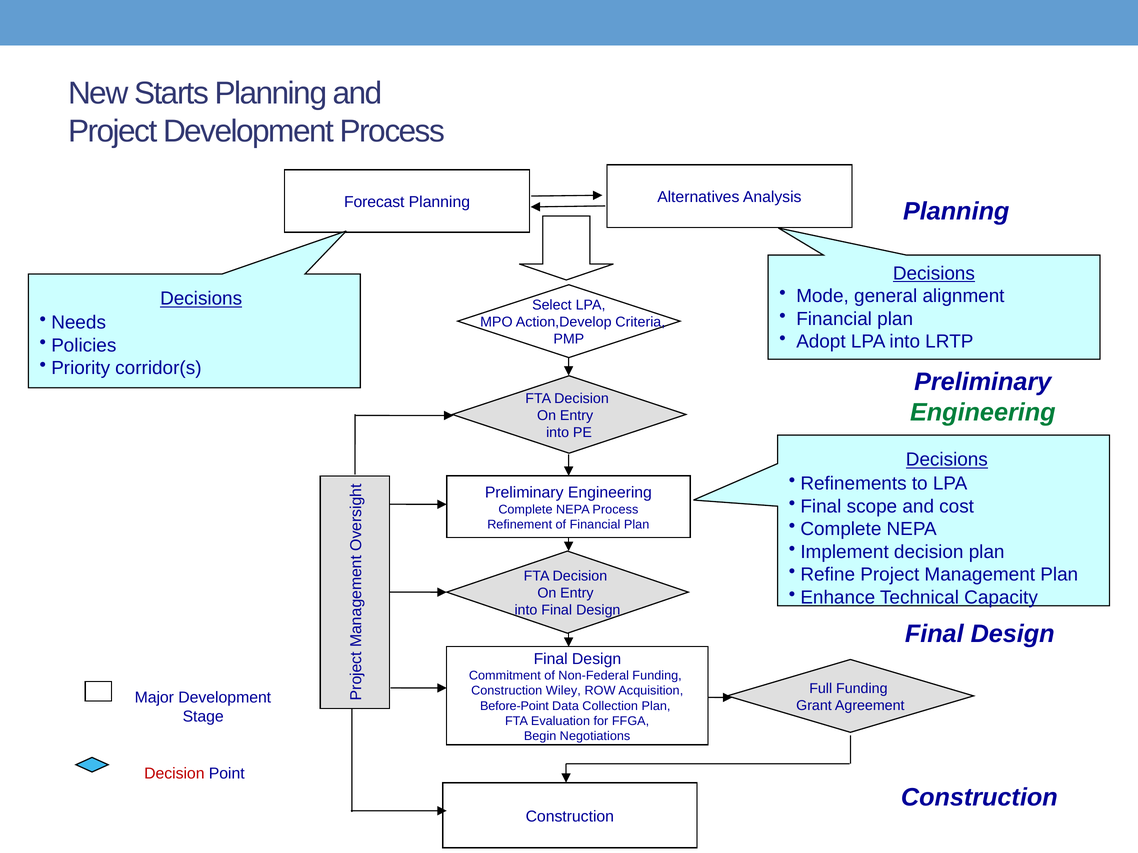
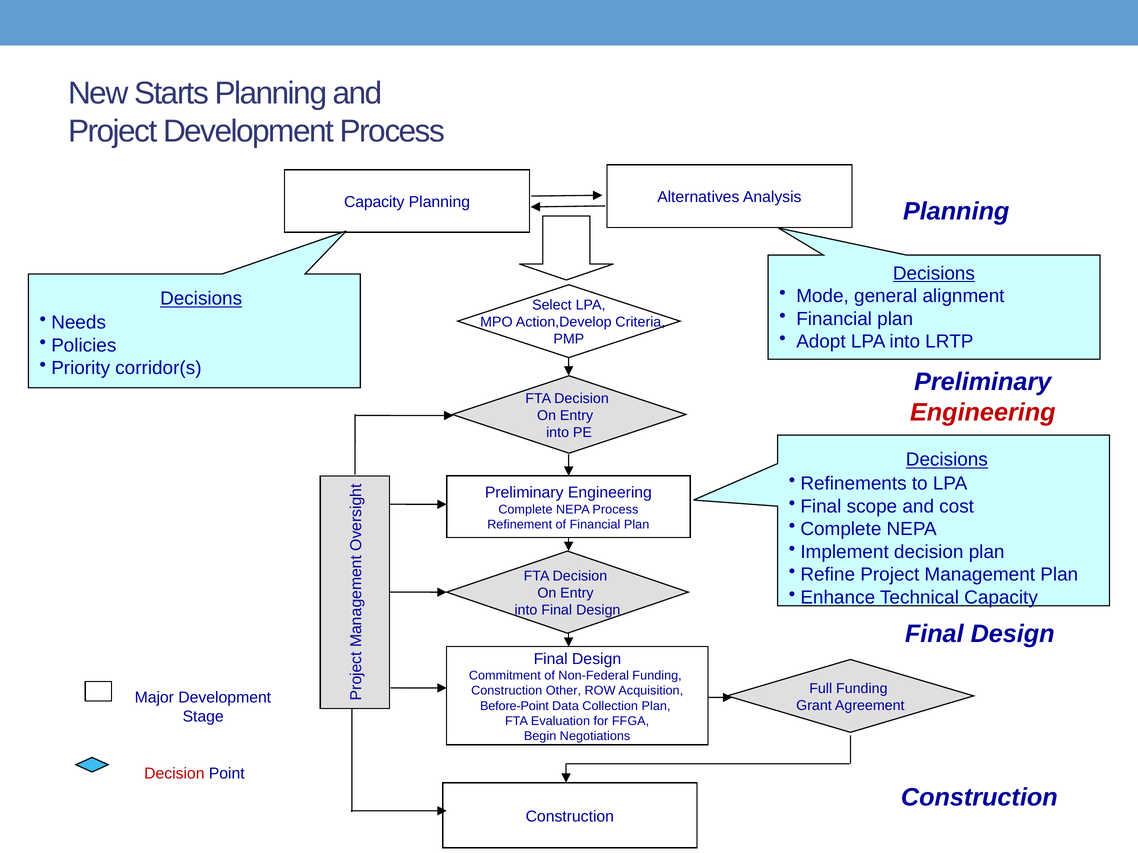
Forecast: Forecast -> Capacity (374, 202)
Engineering colour: green -> red (983, 413)
Wiley: Wiley -> Other (563, 691)
